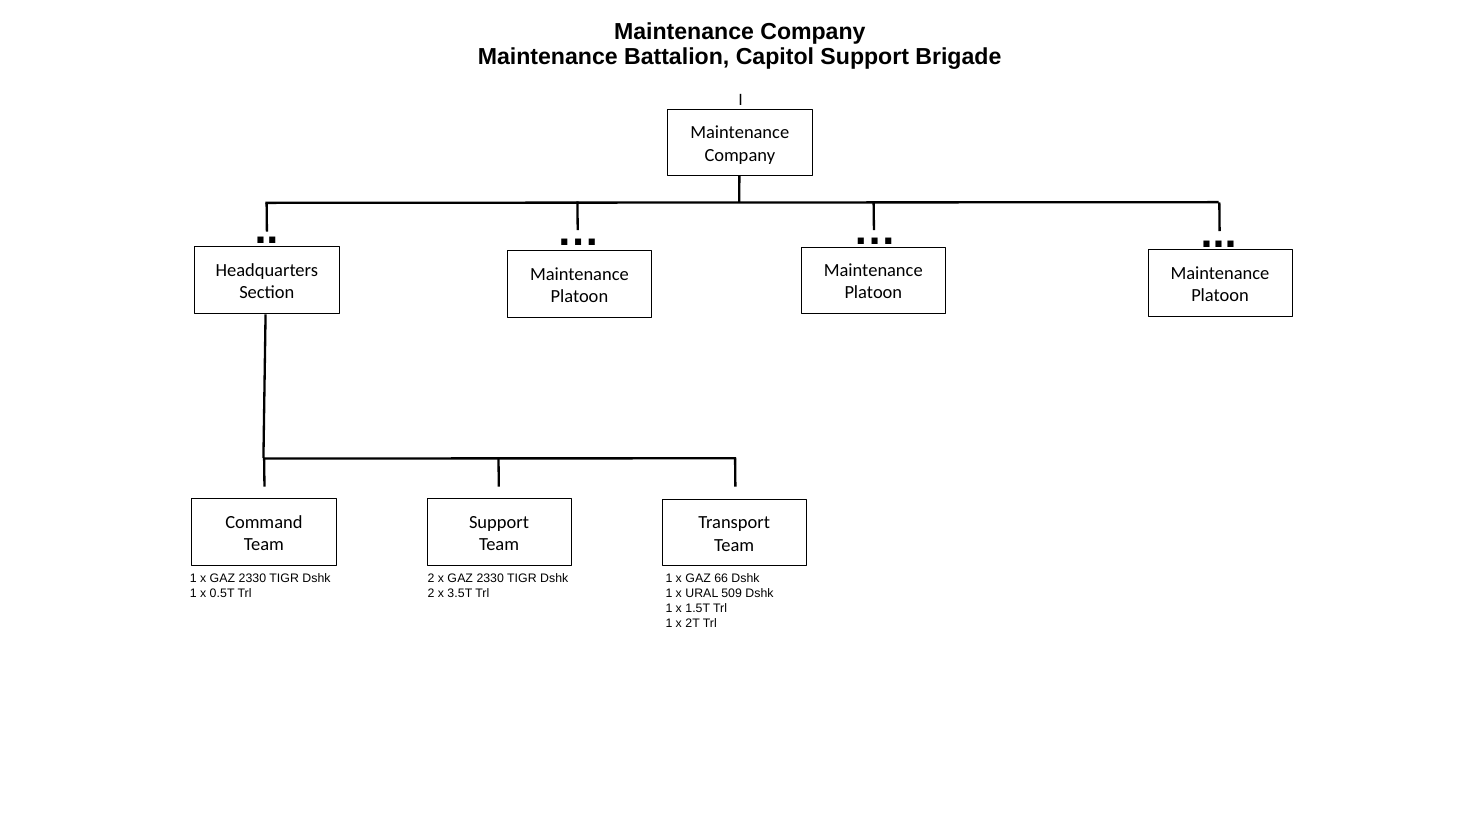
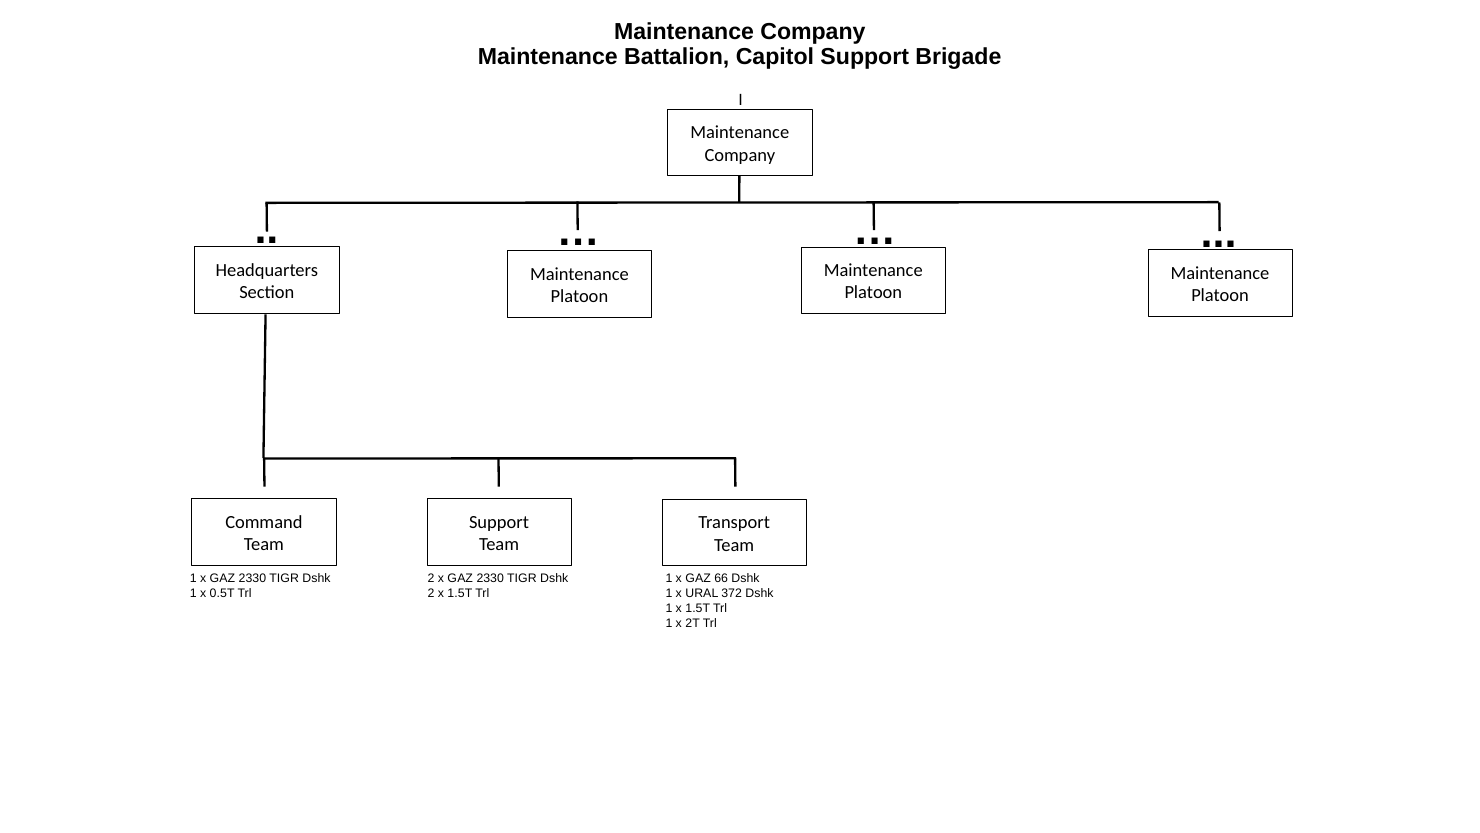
2 x 3.5T: 3.5T -> 1.5T (460, 593)
509: 509 -> 372 (732, 593)
